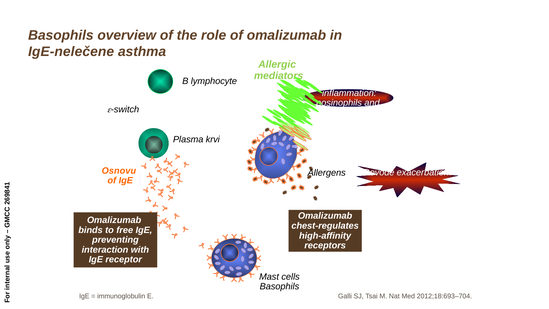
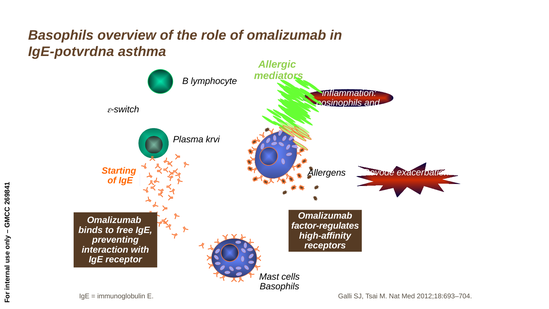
IgE-nelečene: IgE-nelečene -> IgE-potvrdna (71, 52)
Osnovu: Osnovu -> Starting (119, 171)
chest-regulates: chest-regulates -> factor-regulates (325, 226)
